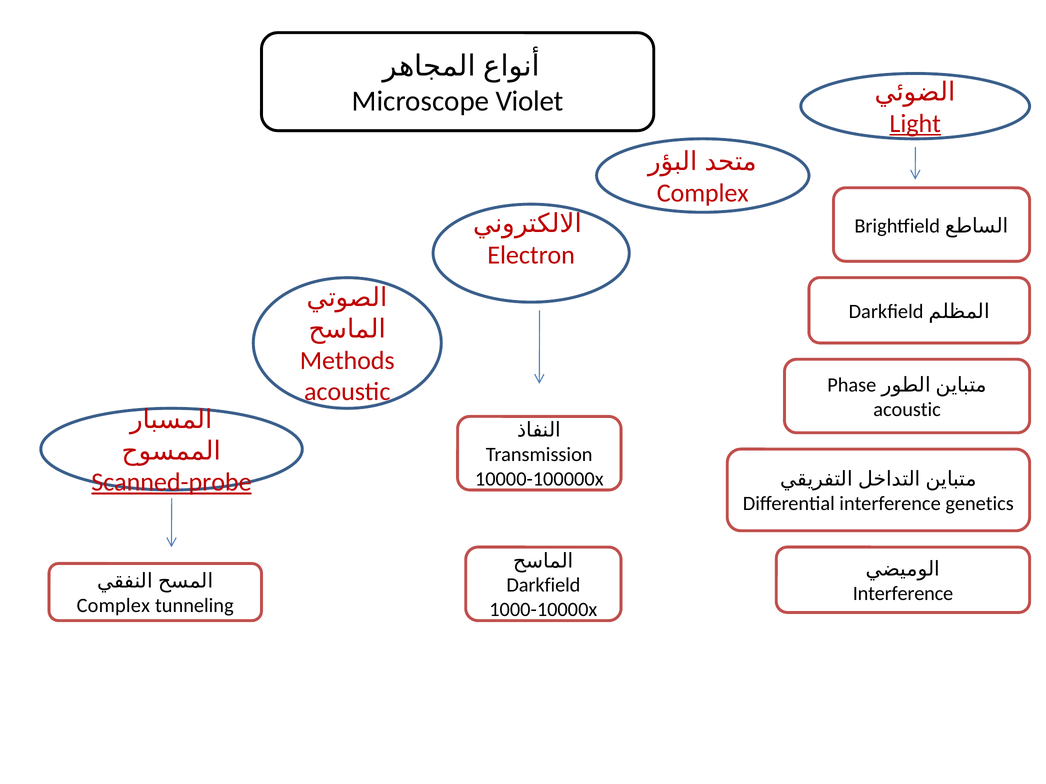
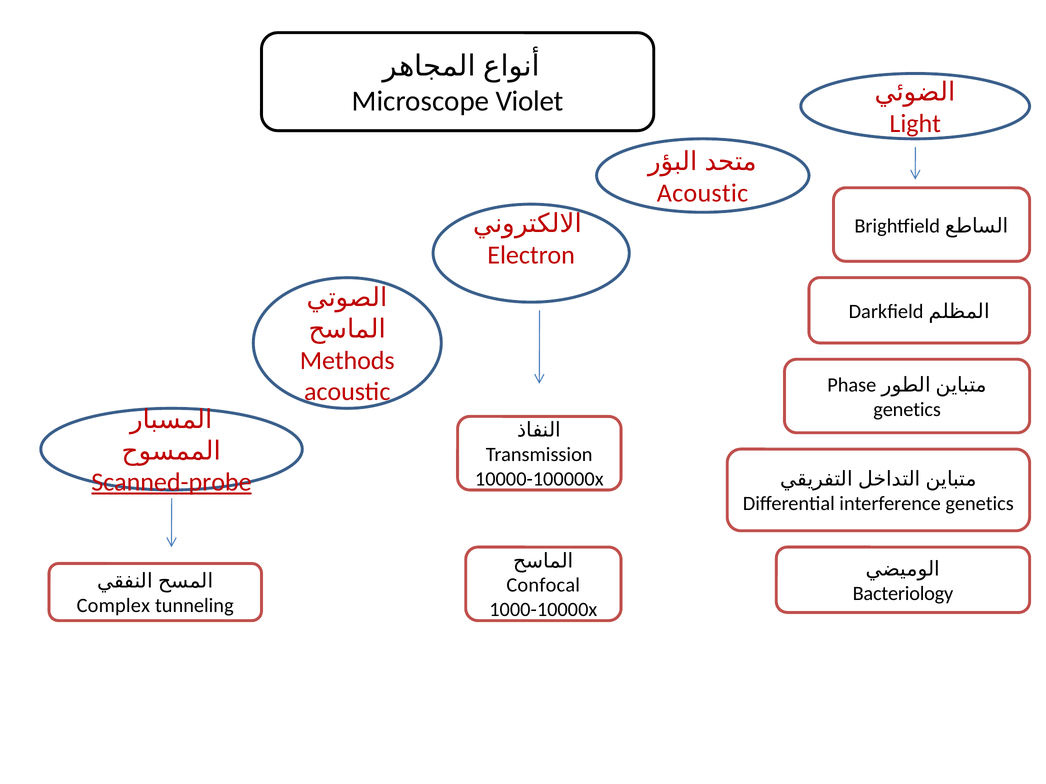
Light underline: present -> none (915, 124)
Complex: Complex -> Acoustic (703, 193)
acoustic: acoustic -> genetics (907, 410)
Darkfield: Darkfield -> Confocal (543, 586)
Interference: Interference -> Bacteriology (903, 594)
